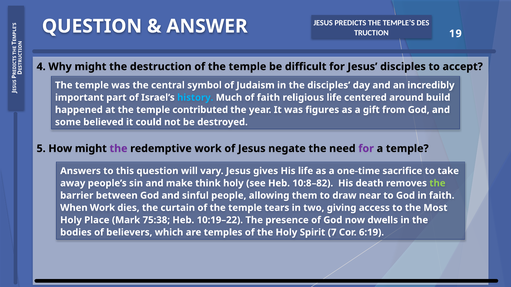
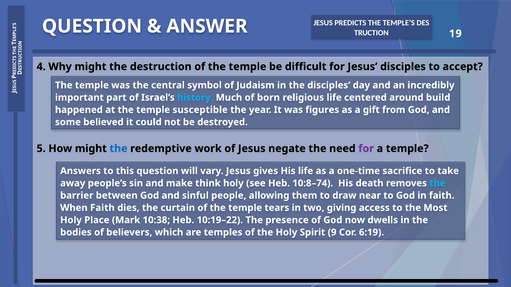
of faith: faith -> born (268, 98)
contributed: contributed -> susceptible (200, 110)
the colour: purple -> blue (119, 149)
10:8–82: 10:8–82 -> 10:8–74 (313, 183)
the colour: light green -> light blue (437, 183)
When Work: Work -> Faith (102, 208)
75:38: 75:38 -> 10:38 (156, 220)
7: 7 -> 9 (332, 233)
